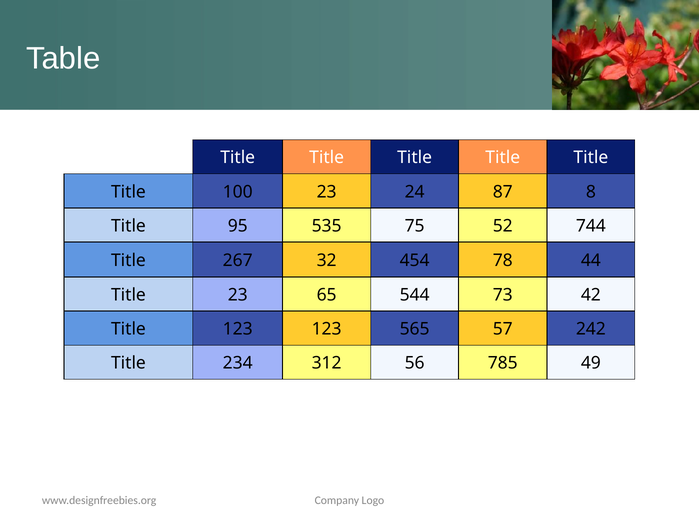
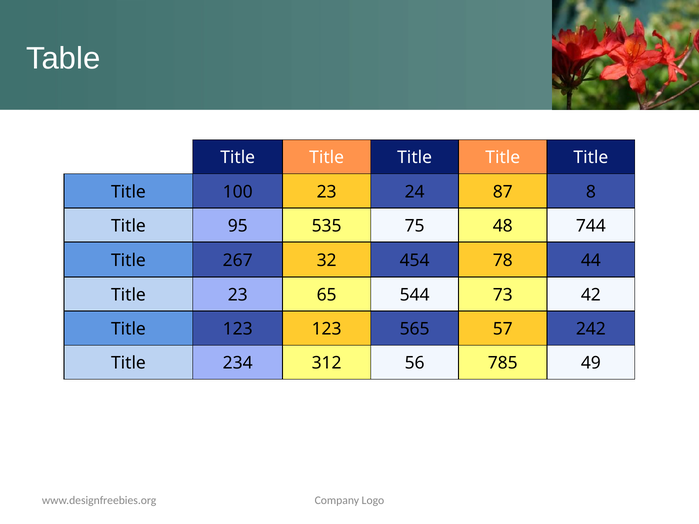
52: 52 -> 48 (503, 226)
